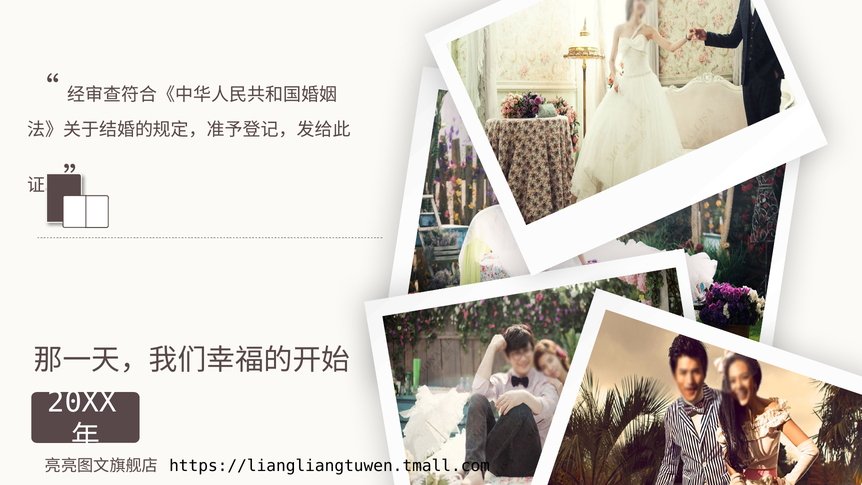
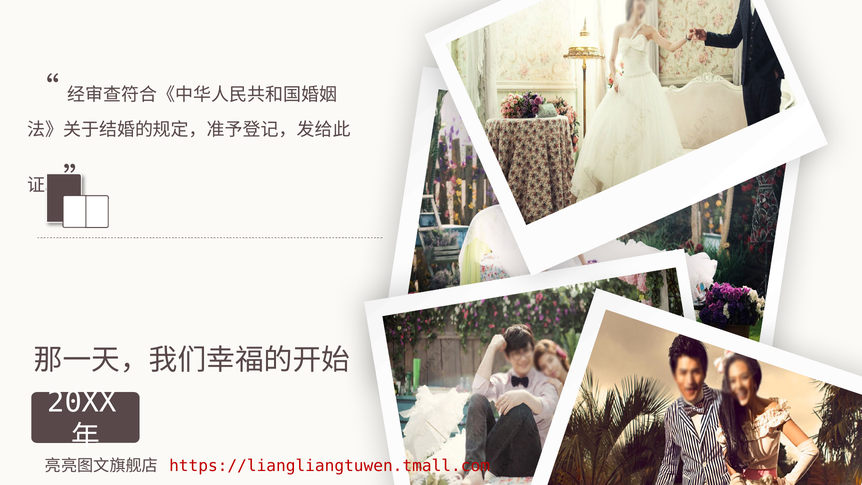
https://liangliangtuwen.tmall.com colour: black -> red (330, 466)
